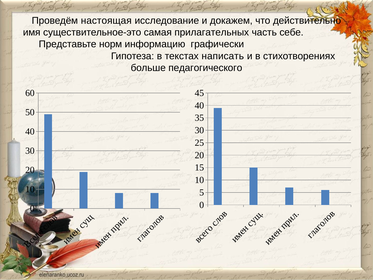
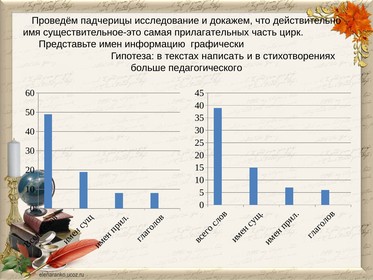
настоящая: настоящая -> падчерицы (106, 21)
себе: себе -> цирк (291, 32)
норм: норм -> имен (111, 44)
